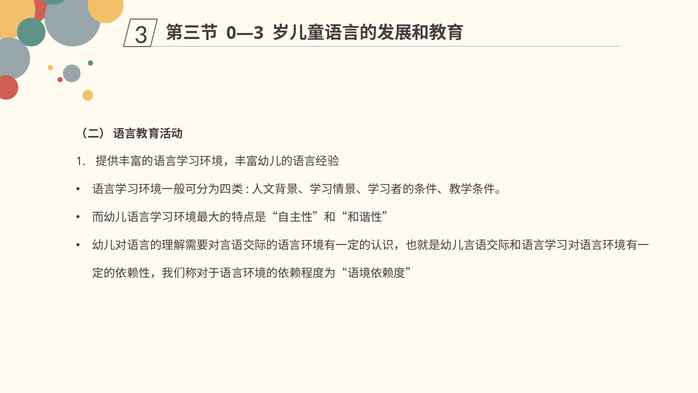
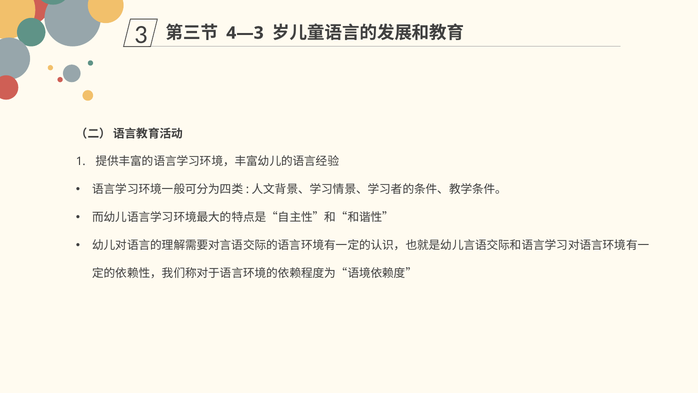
0—3: 0—3 -> 4—3 (245, 33)
